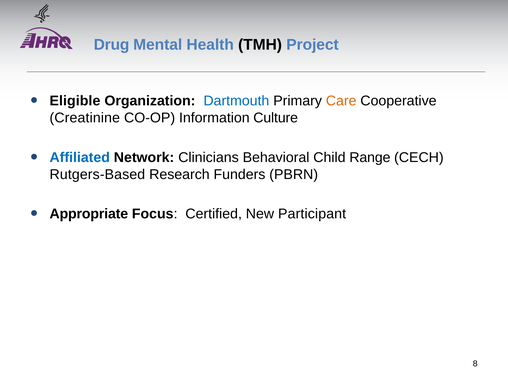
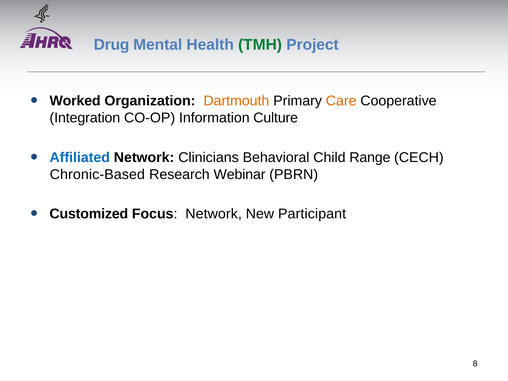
TMH colour: black -> green (260, 45)
Eligible: Eligible -> Worked (75, 101)
Dartmouth colour: blue -> orange (236, 101)
Creatinine: Creatinine -> Integration (85, 118)
Rutgers-Based: Rutgers-Based -> Chronic-Based (97, 174)
Funders: Funders -> Webinar (240, 174)
Appropriate: Appropriate -> Customized (89, 214)
Focus Certified: Certified -> Network (214, 214)
